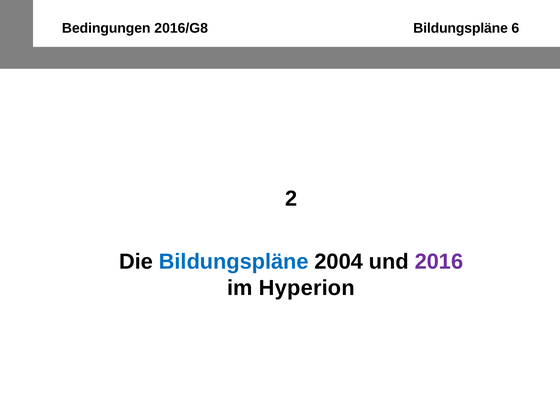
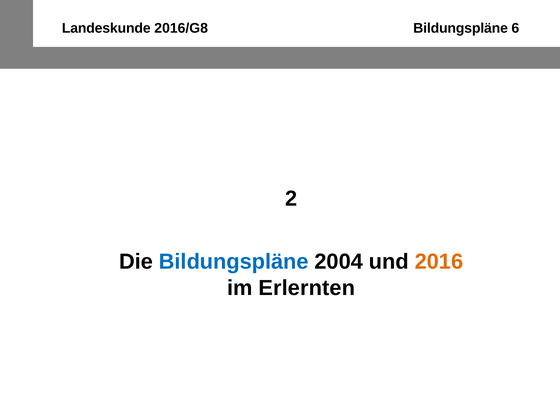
Bedingungen: Bedingungen -> Landeskunde (106, 28)
2016 colour: purple -> orange (439, 262)
Hyperion: Hyperion -> Erlernten (307, 288)
